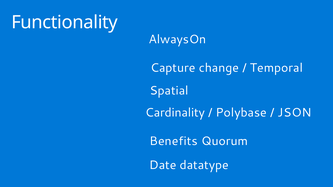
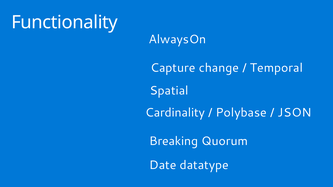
Benefits: Benefits -> Breaking (174, 141)
